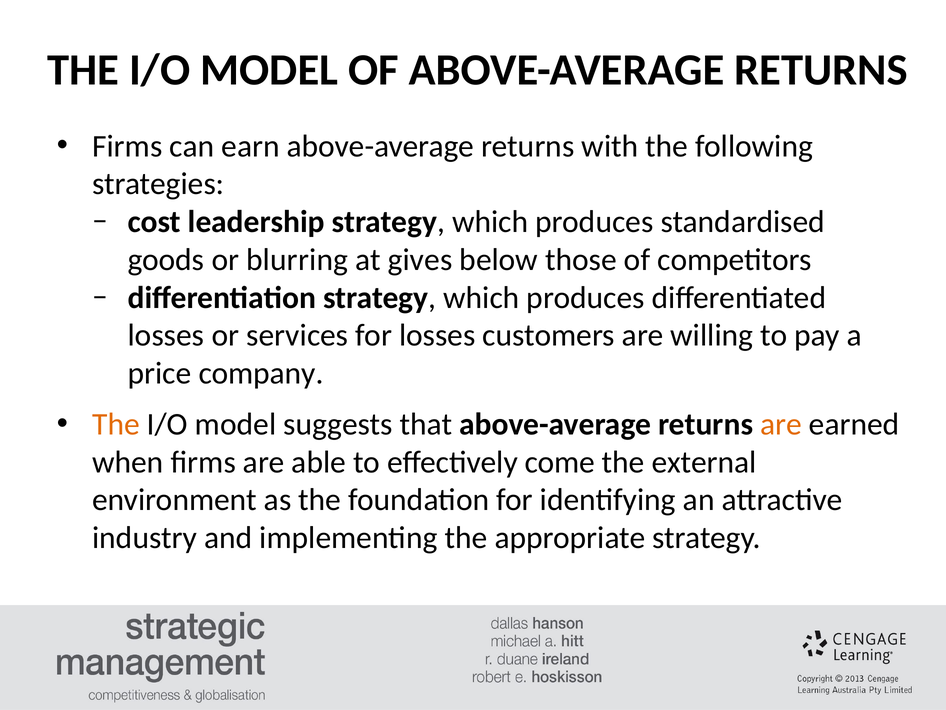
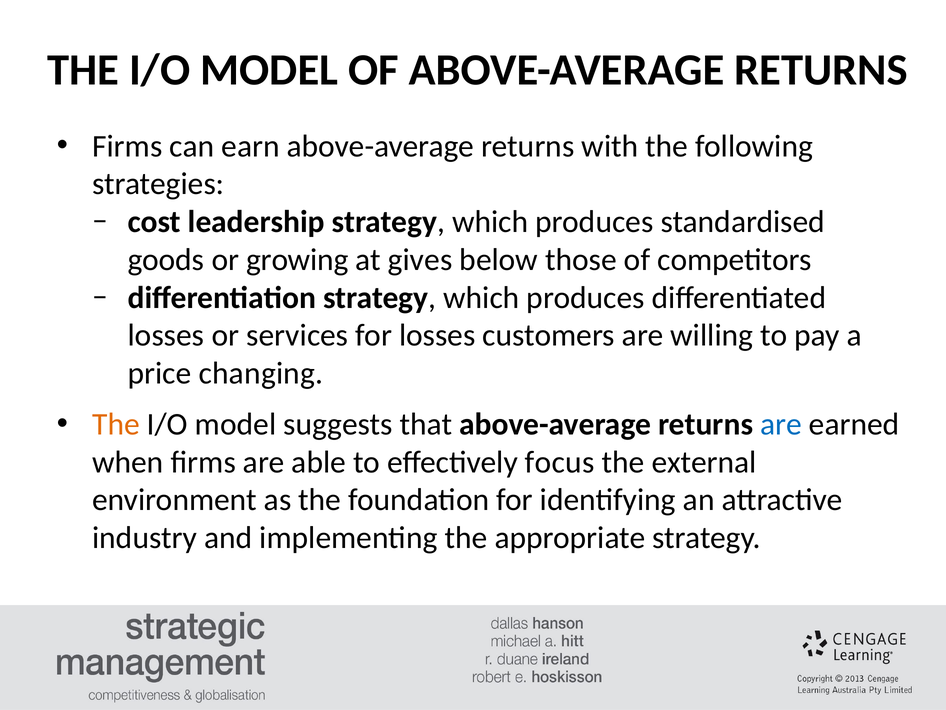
blurring: blurring -> growing (297, 260)
company: company -> changing (261, 373)
are colour: orange -> blue (781, 424)
come: come -> focus (560, 462)
